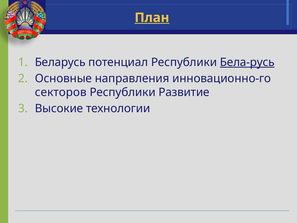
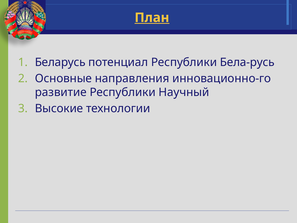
Бела-русь underline: present -> none (247, 62)
секторов: секторов -> развитие (61, 92)
Развитие: Развитие -> Научный (184, 92)
